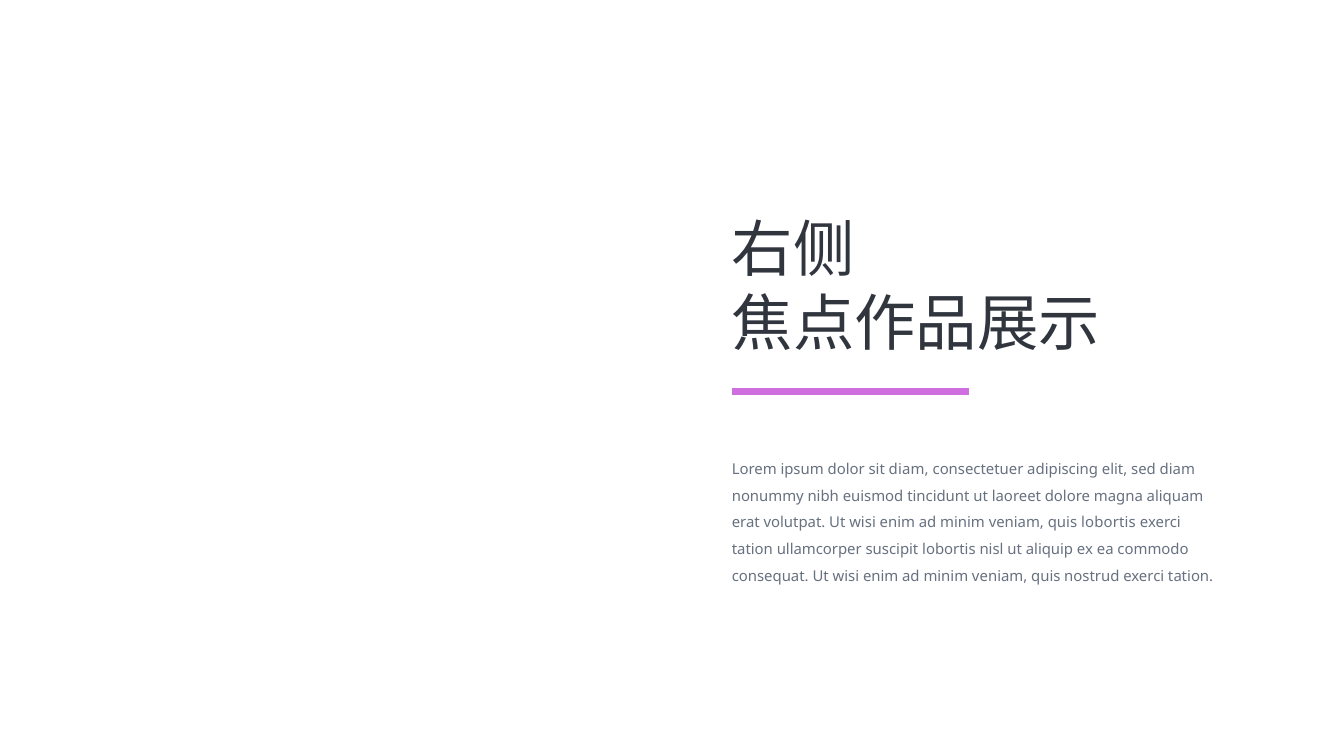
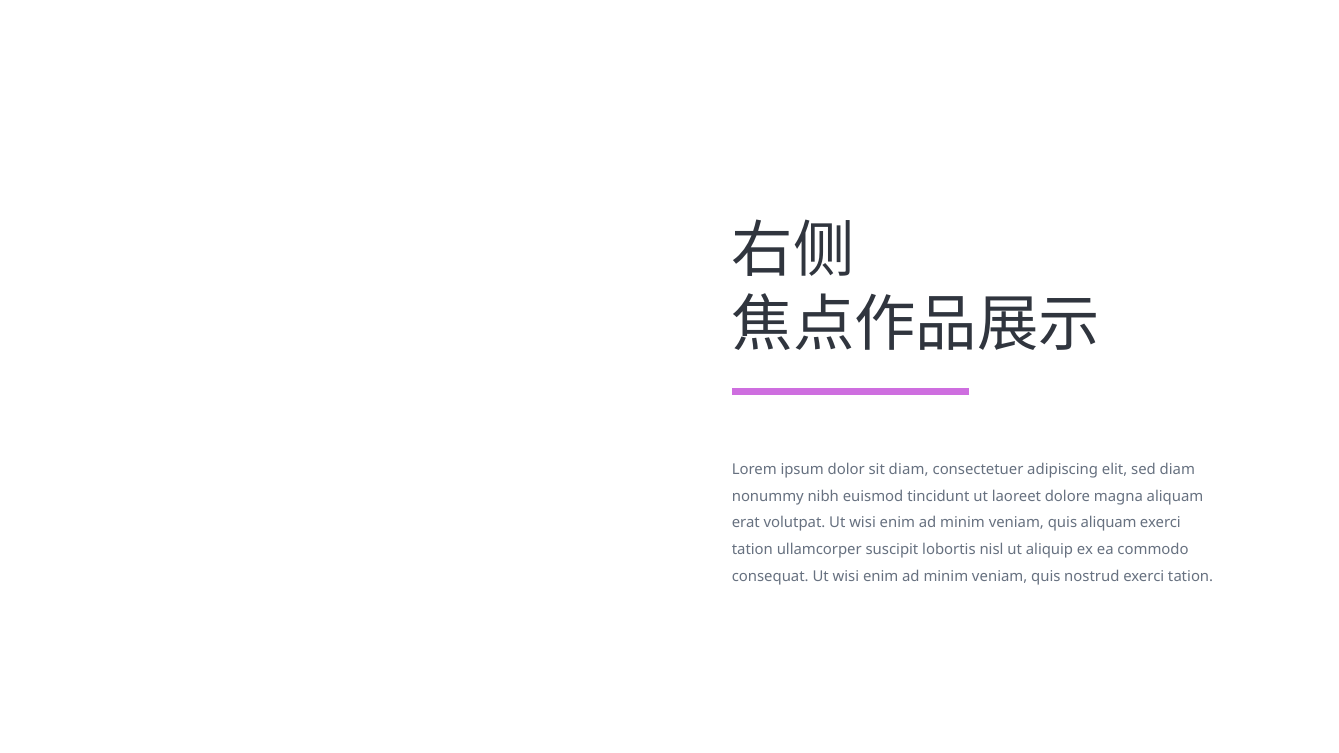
quis lobortis: lobortis -> aliquam (1109, 523)
